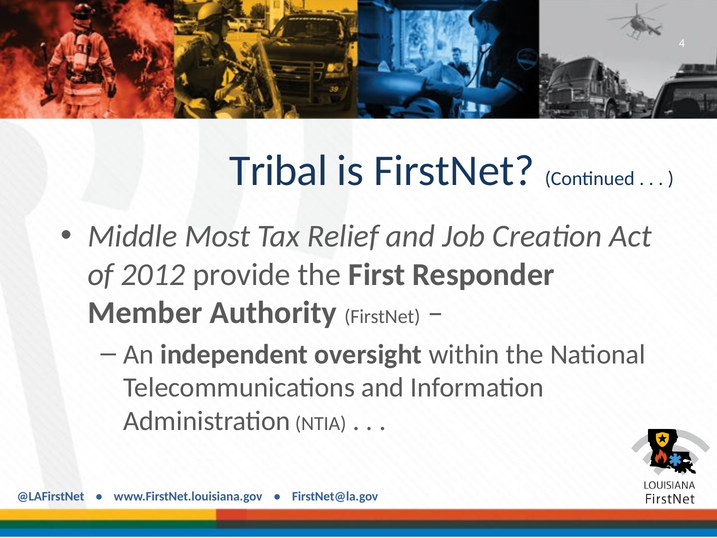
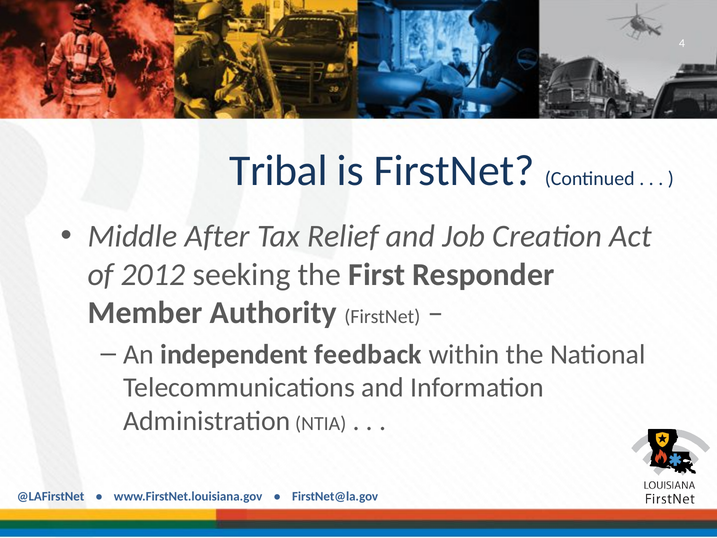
Most: Most -> After (217, 236)
provide: provide -> seeking (242, 274)
oversight: oversight -> feedback (368, 354)
